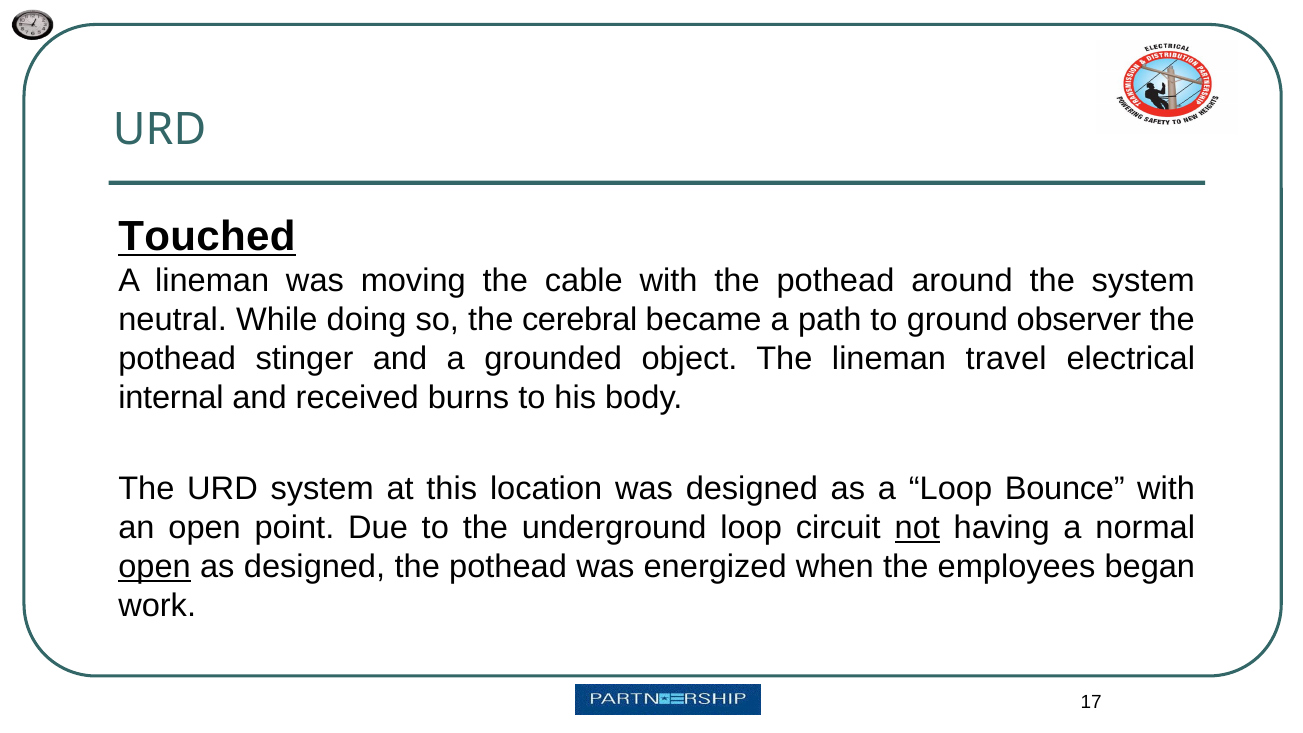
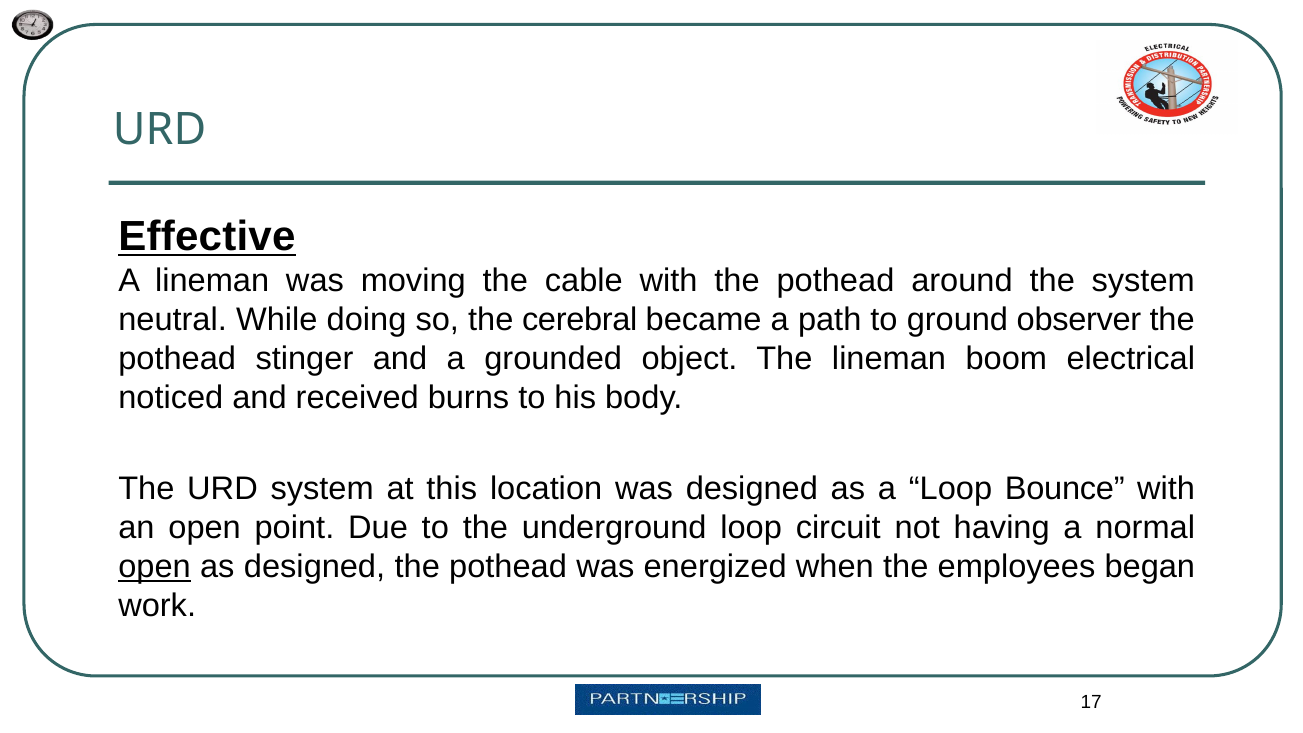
Touched: Touched -> Effective (207, 237)
travel: travel -> boom (1006, 359)
internal: internal -> noticed (171, 398)
not underline: present -> none (917, 528)
